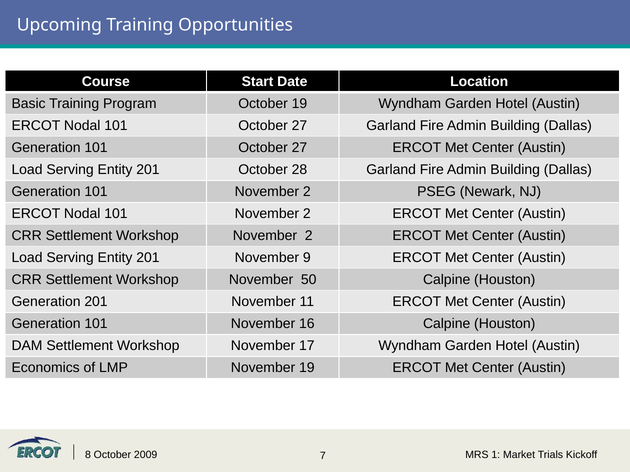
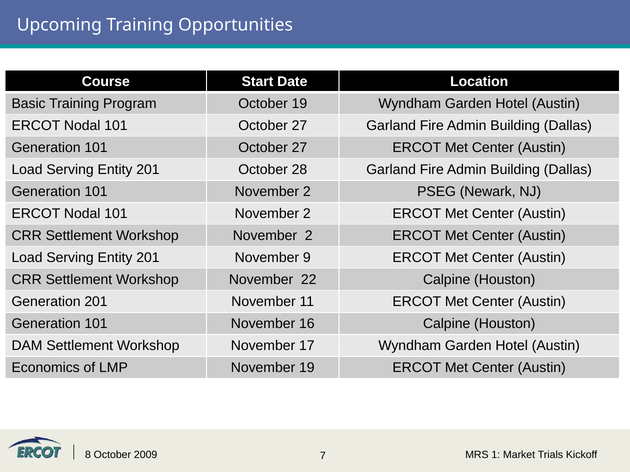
50: 50 -> 22 (309, 280)
